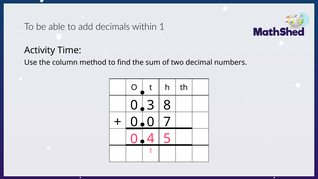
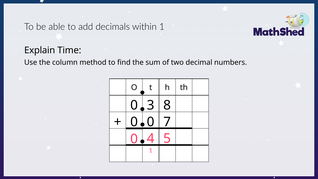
Activity: Activity -> Explain (40, 50)
